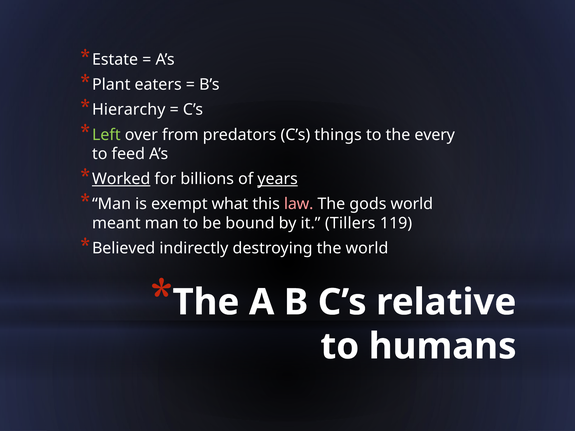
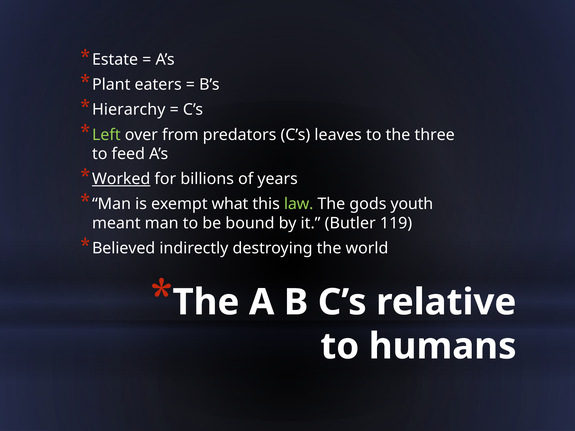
things: things -> leaves (338, 135)
every: every -> three (435, 135)
years underline: present -> none (278, 179)
law colour: pink -> light green (299, 204)
gods world: world -> youth (412, 204)
Tillers: Tillers -> Butler (350, 223)
